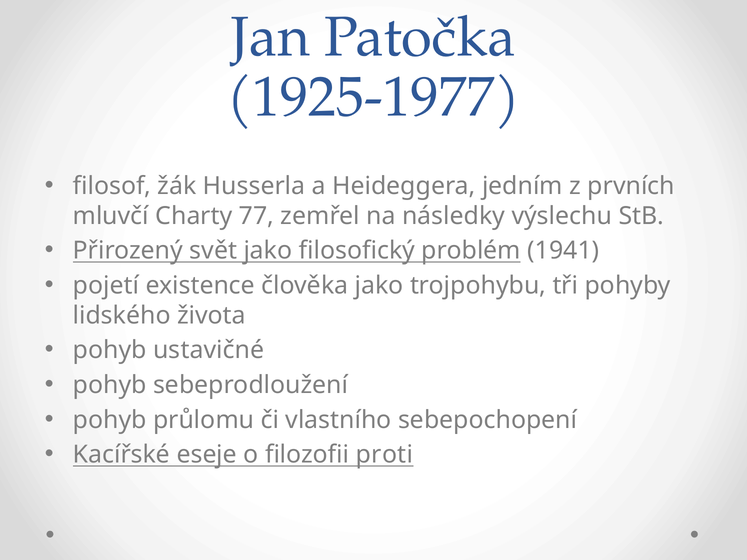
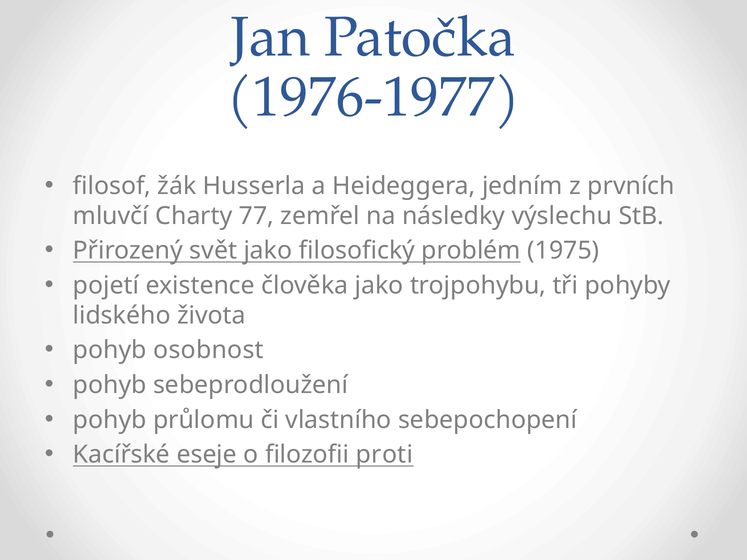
1925-1977: 1925-1977 -> 1976-1977 (373, 97)
1941: 1941 -> 1975 (563, 251)
ustavičné: ustavičné -> osobnost (209, 350)
